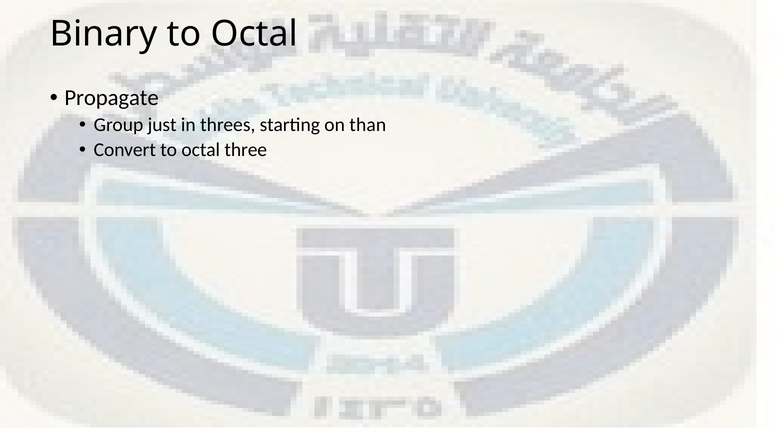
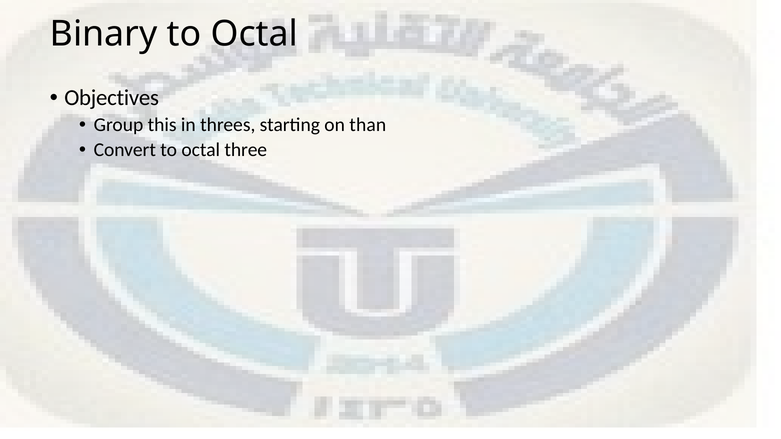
Propagate: Propagate -> Objectives (112, 98)
just: just -> this (162, 125)
